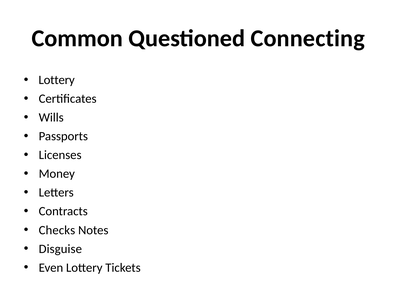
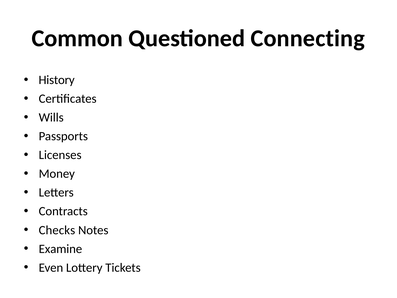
Lottery: Lottery -> History (57, 80)
Disguise: Disguise -> Examine (60, 249)
